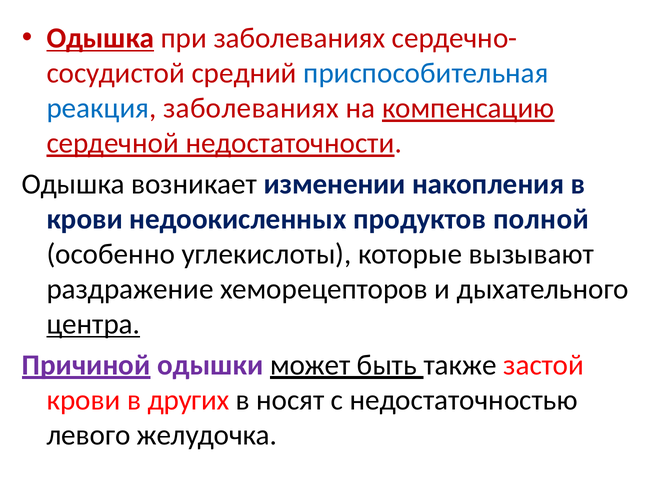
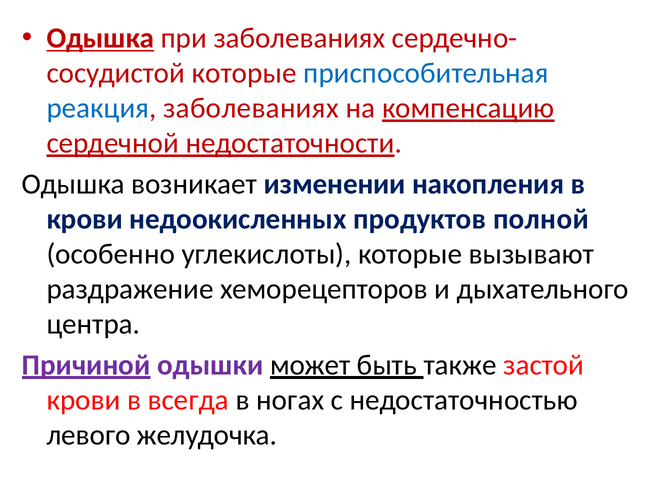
средний: средний -> которые (244, 73)
центра underline: present -> none (93, 324)
других: других -> всегда (188, 400)
носят: носят -> ногах (290, 400)
